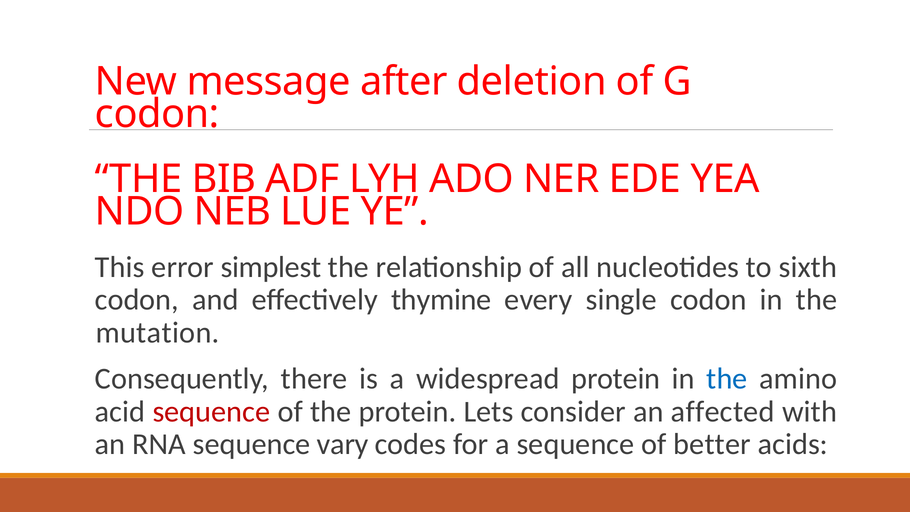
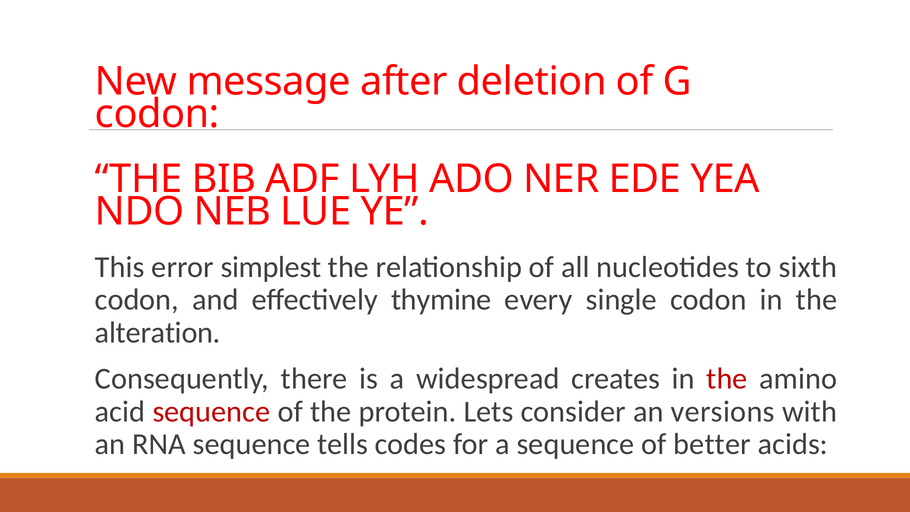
mutation: mutation -> alteration (158, 333)
widespread protein: protein -> creates (616, 379)
the colour: blue -> red (727, 379)
affected: affected -> versions (723, 411)
vary: vary -> tells (343, 444)
